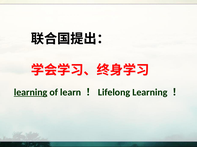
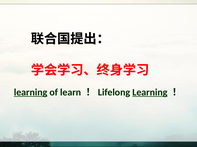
Learning underline: none -> present (150, 93)
